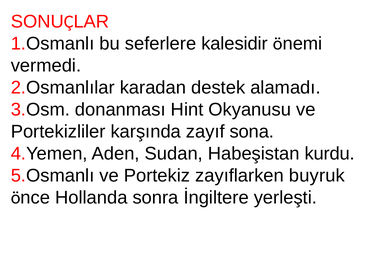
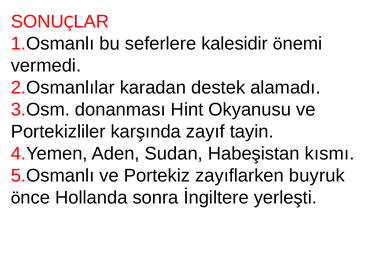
sona: sona -> tayin (252, 132)
kurdu: kurdu -> kısmı (330, 154)
